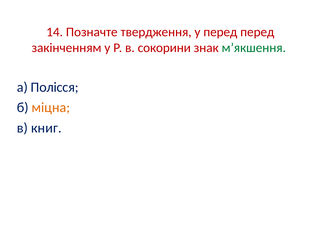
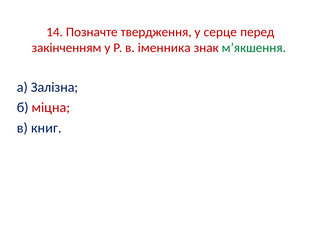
у перед: перед -> серце (220, 32)
сокорини: сокорини -> іменника (164, 48)
Полісся: Полісся -> Залізна (55, 87)
міцна colour: orange -> red (51, 108)
